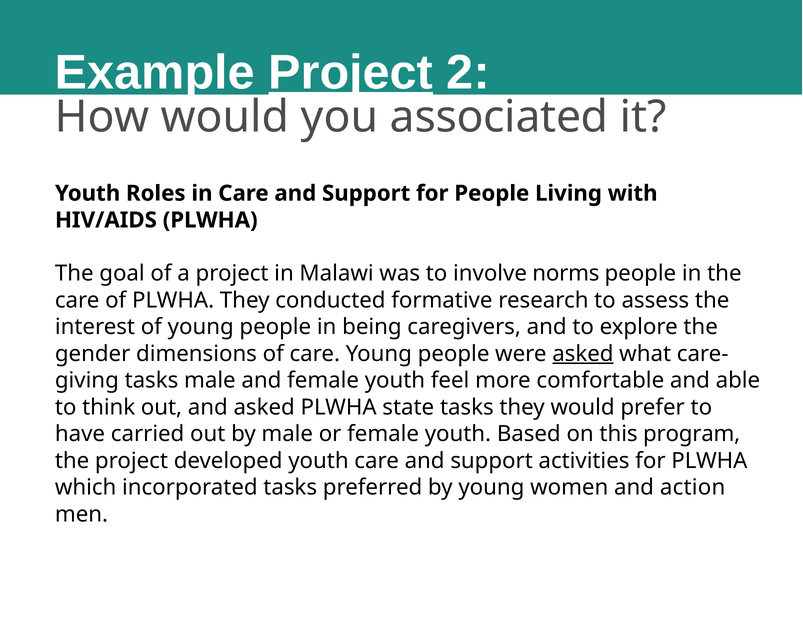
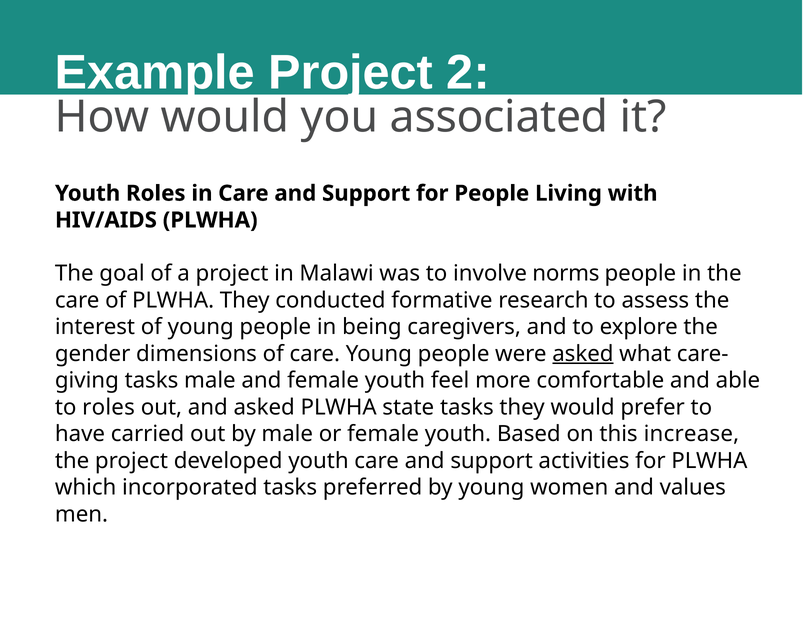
Project underline: present -> none (351, 73)
to think: think -> roles (109, 408)
program: program -> increase (691, 434)
action: action -> values (693, 488)
